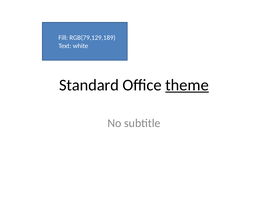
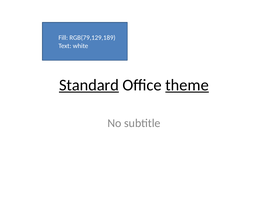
Standard underline: none -> present (89, 85)
